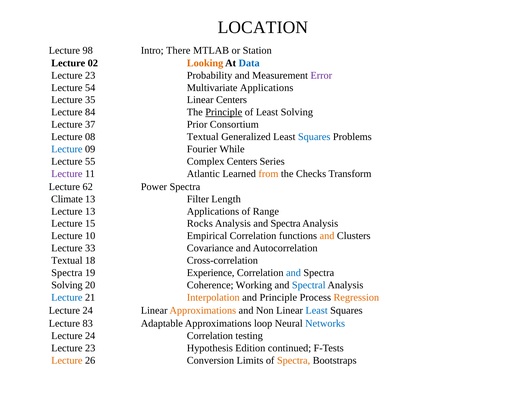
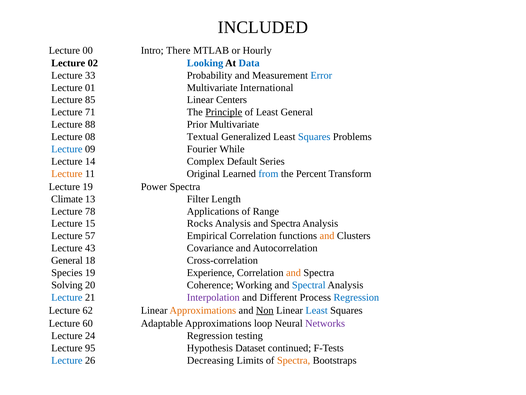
LOCATION: LOCATION -> INCLUDED (263, 27)
98: 98 -> 00 (88, 50)
Station: Station -> Hourly (257, 50)
Looking colour: orange -> blue (205, 63)
23: 23 -> 33 (90, 75)
Error colour: purple -> blue (321, 75)
54: 54 -> 01 (90, 88)
Multivariate Applications: Applications -> International (267, 88)
35: 35 -> 85 (90, 100)
84: 84 -> 71 (90, 112)
Least Solving: Solving -> General (297, 112)
37: 37 -> 88 (90, 124)
Prior Consortium: Consortium -> Multivariate (234, 124)
55: 55 -> 14 (90, 161)
Complex Centers: Centers -> Default (242, 161)
Lecture colour: purple -> orange (67, 173)
Atlantic: Atlantic -> Original (203, 173)
from colour: orange -> blue (268, 173)
Checks: Checks -> Percent (311, 173)
Lecture 62: 62 -> 19 (88, 186)
Lecture 13: 13 -> 78 (90, 211)
10: 10 -> 57 (90, 236)
33: 33 -> 43 (90, 248)
Textual: Textual -> General (67, 260)
Spectra: Spectra -> Species (67, 272)
and colour: blue -> orange (294, 272)
Interpolation colour: orange -> purple (213, 297)
and Principle: Principle -> Different (278, 297)
Regression colour: orange -> blue (356, 297)
24: 24 -> 62 (88, 310)
Non underline: none -> present (265, 310)
83: 83 -> 60 (88, 323)
Networks colour: blue -> purple (325, 323)
24 Correlation: Correlation -> Regression (210, 335)
23: 23 -> 95 (90, 348)
Edition: Edition -> Dataset (250, 348)
Lecture colour: orange -> blue (67, 360)
Conversion: Conversion -> Decreasing (210, 360)
